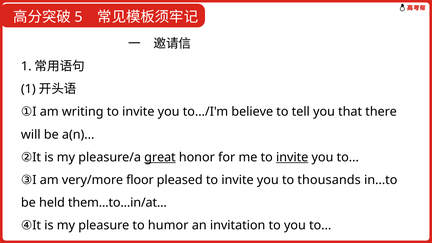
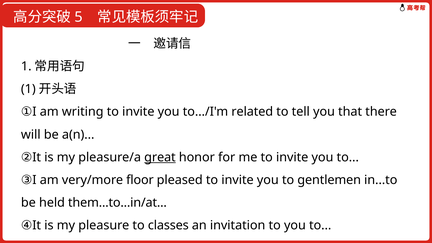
believe: believe -> related (252, 112)
invite underline: present -> none (292, 157)
thousands: thousands -> gentlemen (329, 180)
humor: humor -> classes (168, 225)
